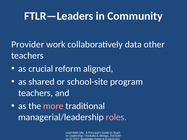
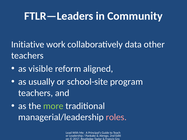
Provider: Provider -> Initiative (28, 44)
crucial: crucial -> visible (41, 69)
shared: shared -> usually (42, 82)
more colour: pink -> light green (53, 106)
